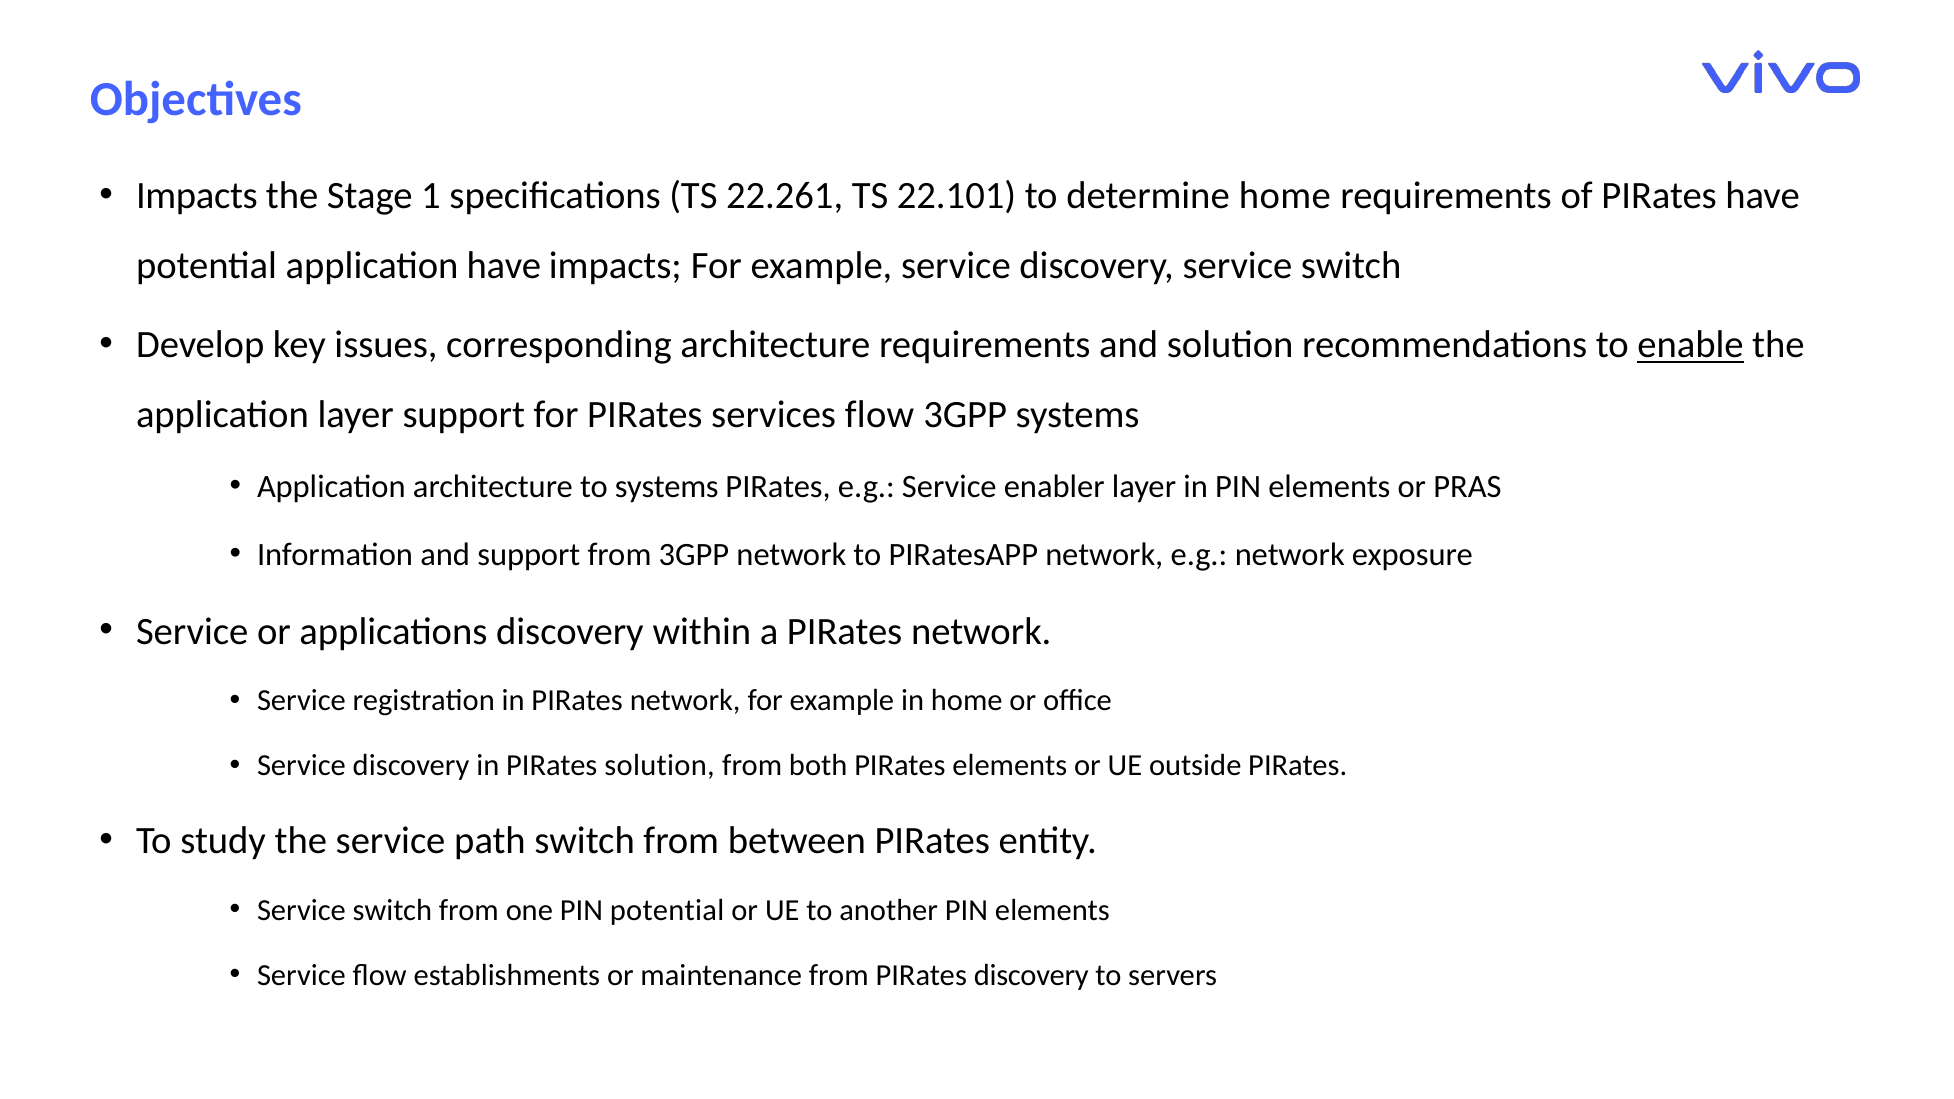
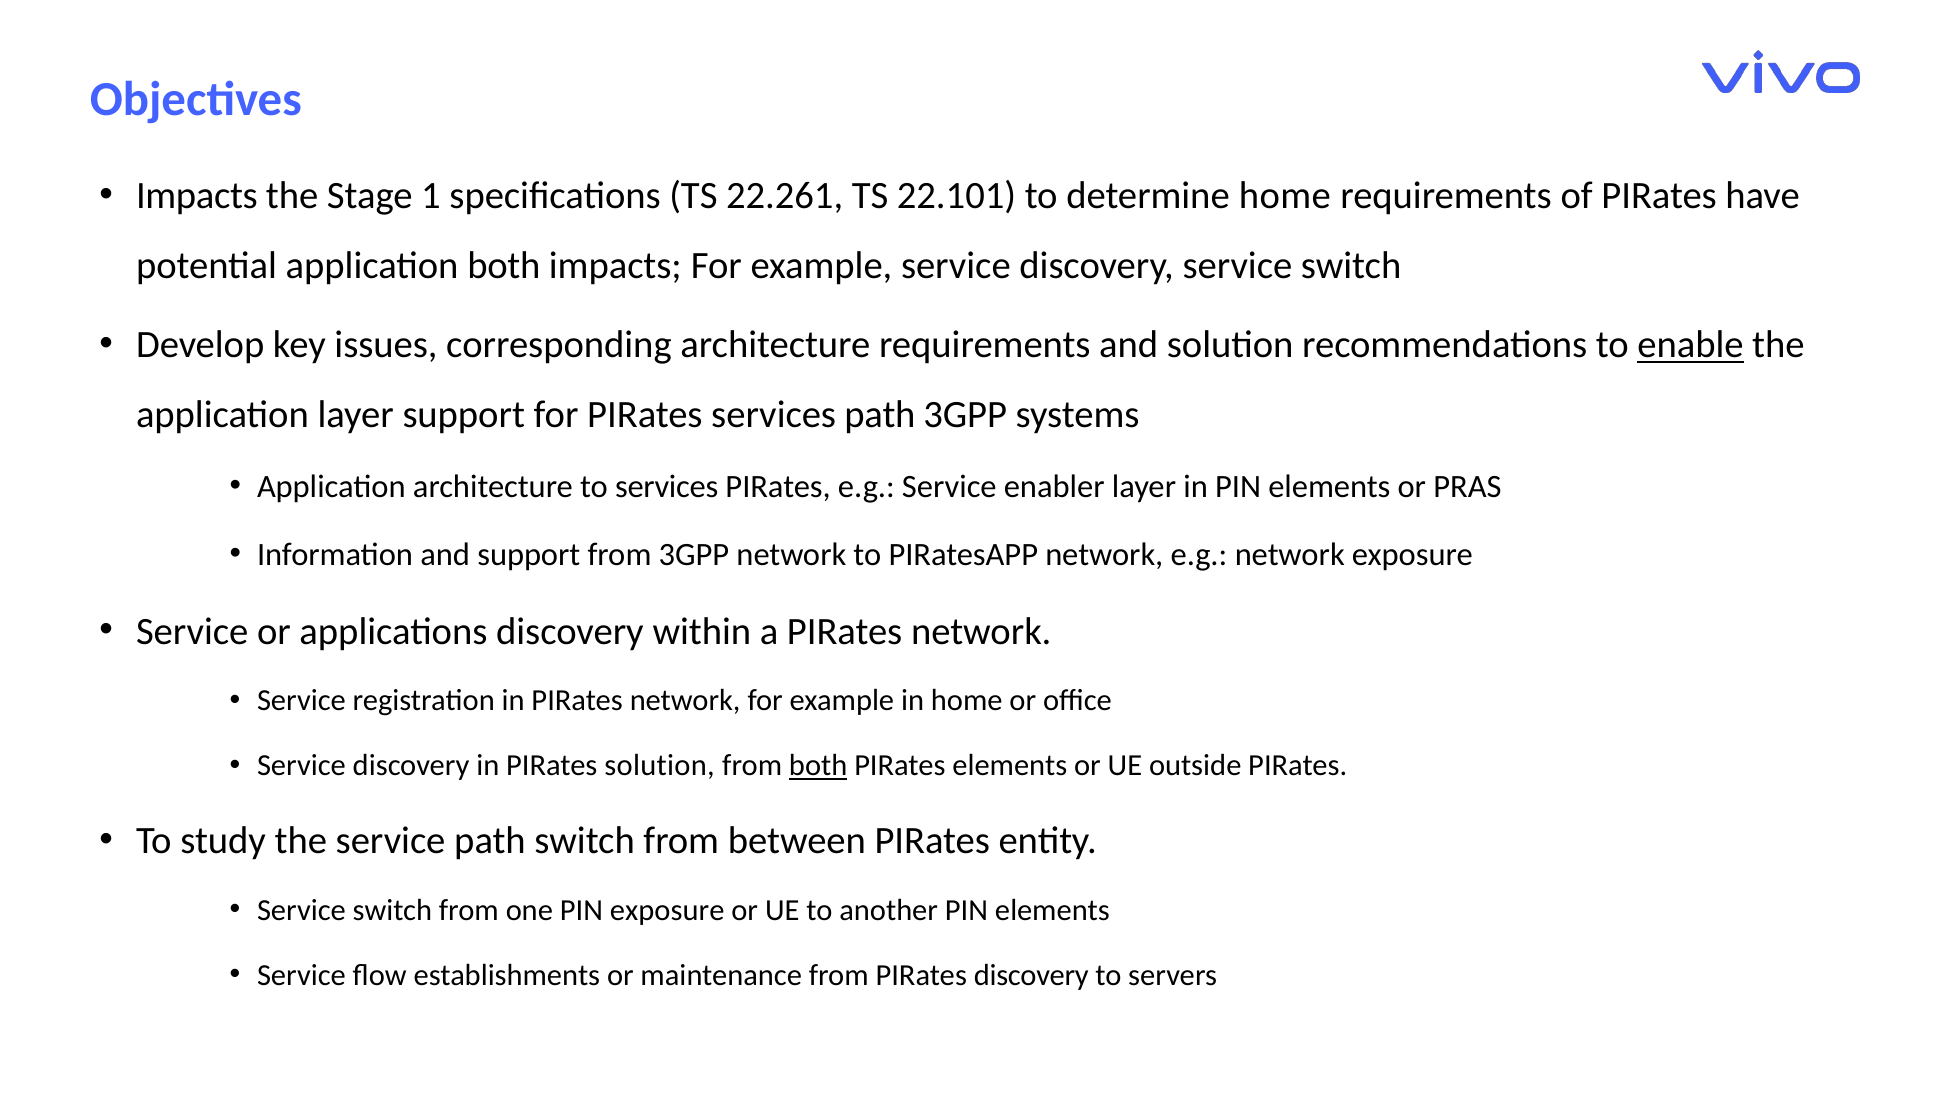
application have: have -> both (504, 265)
services flow: flow -> path (880, 415)
to systems: systems -> services (667, 486)
both underline: none -> present (818, 766)
PIN potential: potential -> exposure (667, 911)
